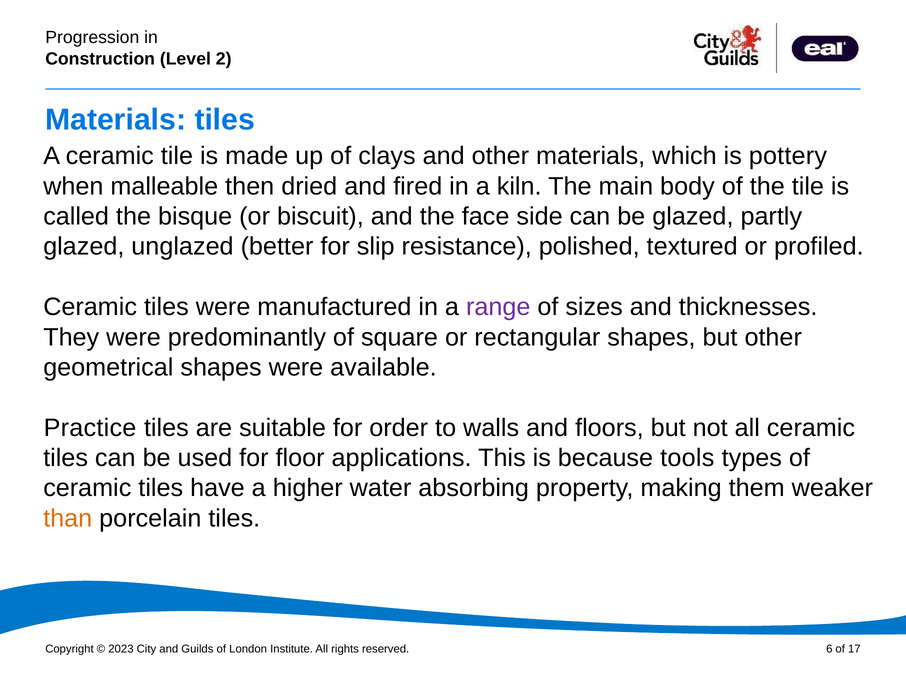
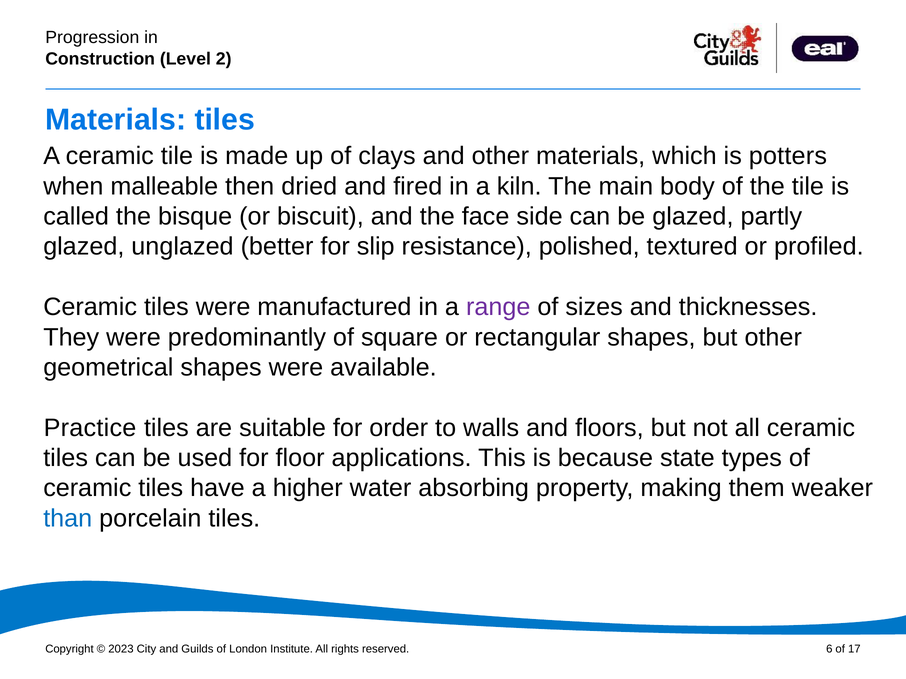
pottery: pottery -> potters (788, 156)
tools: tools -> state (687, 458)
than colour: orange -> blue (68, 519)
